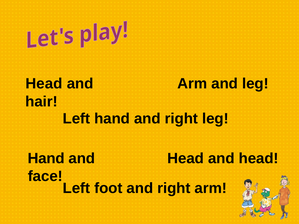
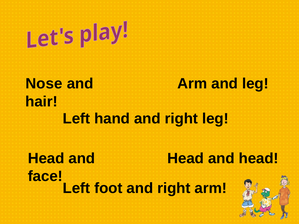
Head: Head -> Nose (44, 84)
Hand: Hand -> Head (46, 158)
